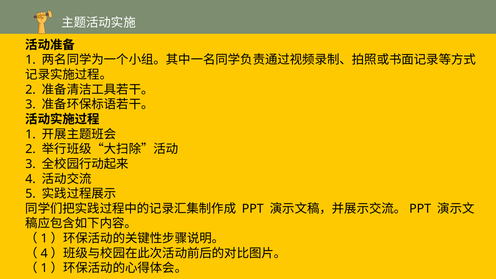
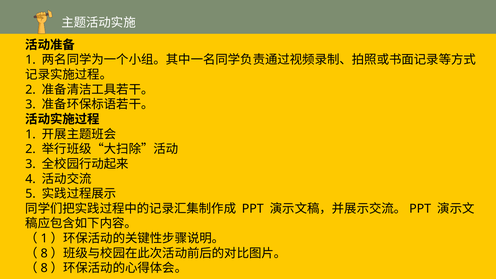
4: 4 -> 8 (44, 253)
1: 1 -> 8 (44, 268)
